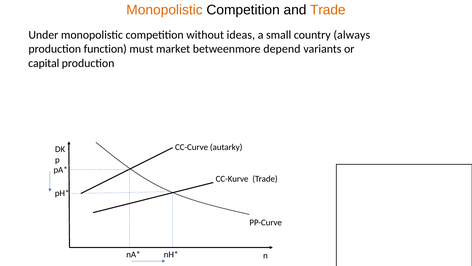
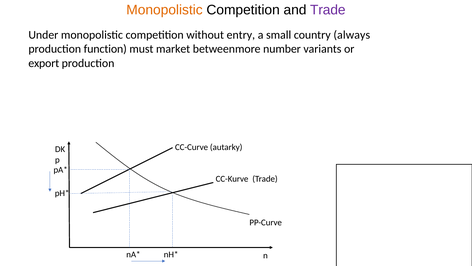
Trade colour: orange -> purple (328, 10)
ideas: ideas -> entry (241, 35)
depend: depend -> number (282, 49)
capital: capital -> export (44, 63)
